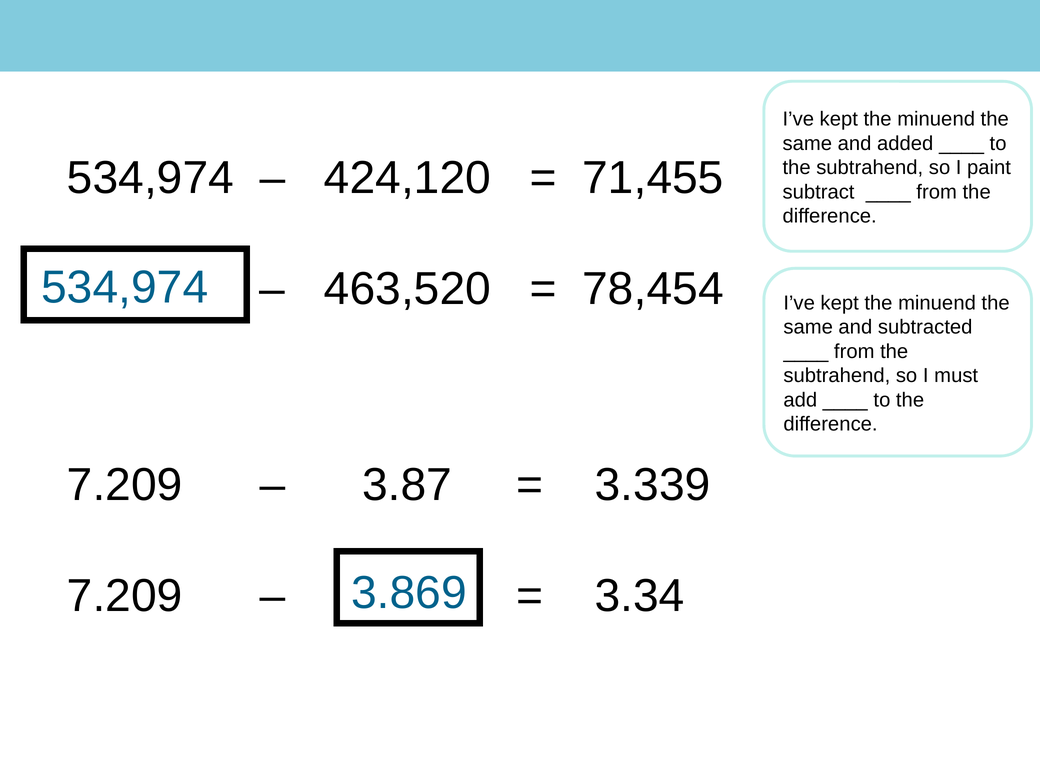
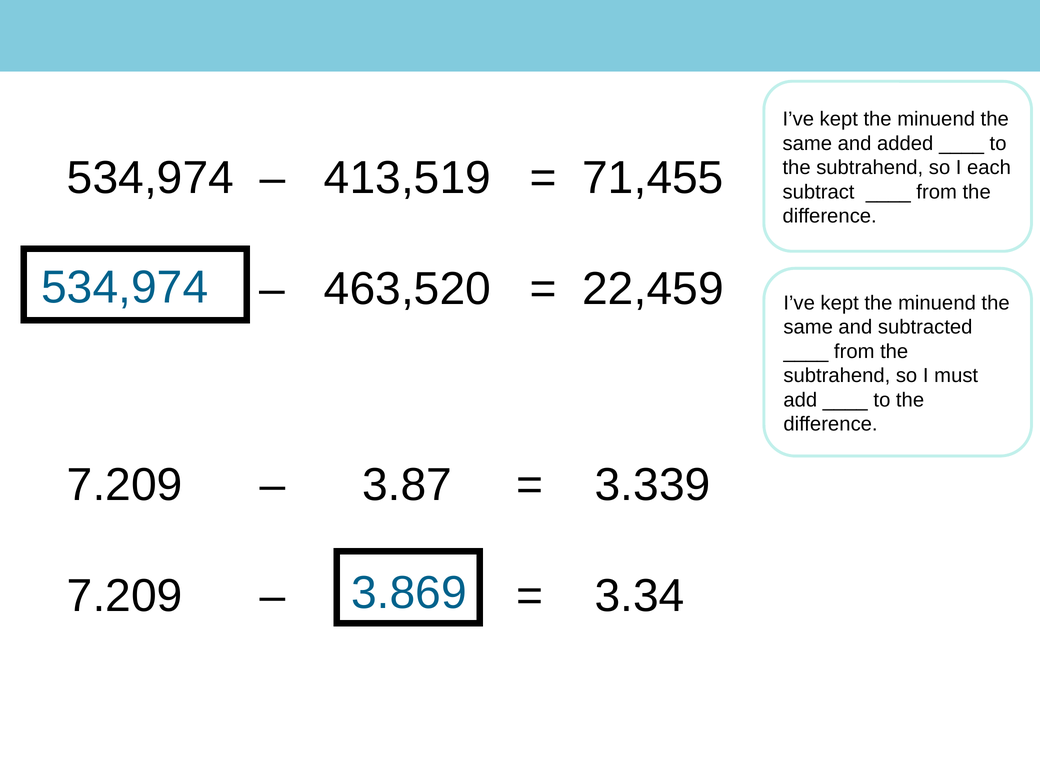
424,120: 424,120 -> 413,519 (408, 178)
paint: paint -> each (989, 168)
78,454: 78,454 -> 22,459 (653, 289)
